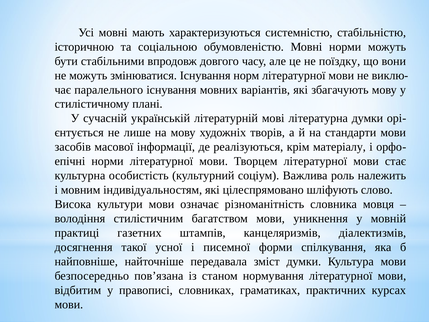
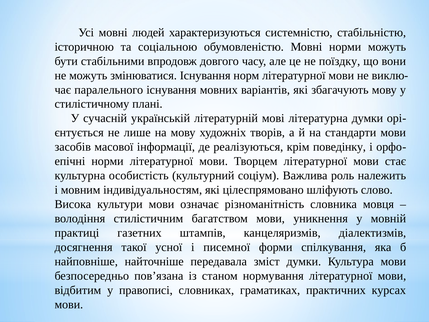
мають: мають -> людей (148, 32)
матеріалу: матеріалу -> поведінку (339, 147)
